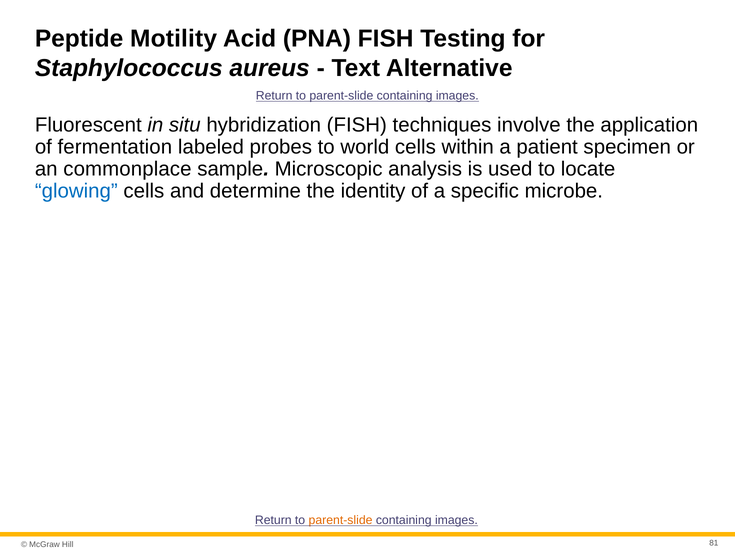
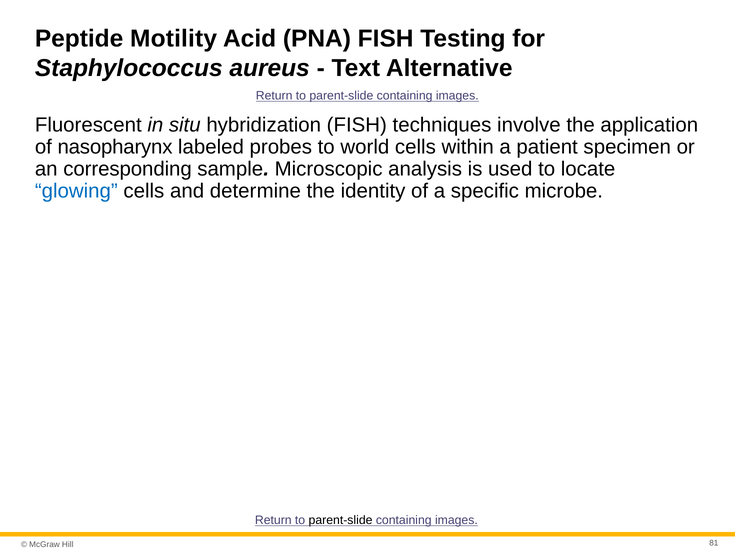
fermentation: fermentation -> nasopharynx (115, 147)
commonplace: commonplace -> corresponding (128, 169)
parent-slide colour: orange -> black (341, 520)
